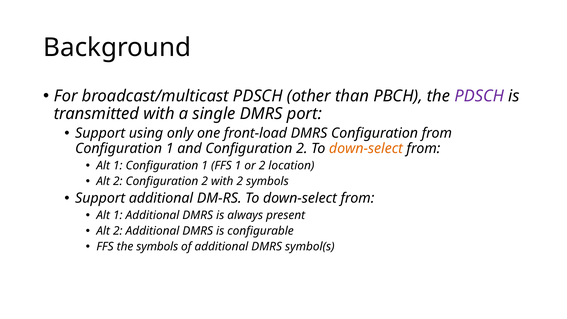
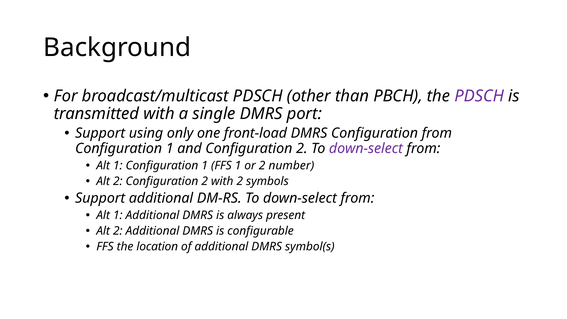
down-select colour: orange -> purple (366, 149)
location: location -> number (291, 166)
the symbols: symbols -> location (157, 247)
